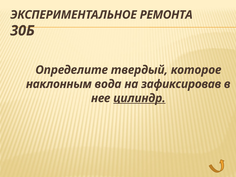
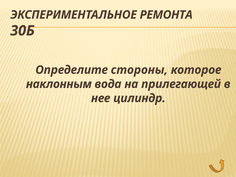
твердый: твердый -> стороны (139, 70)
зафиксировав: зафиксировав -> прилегающей (181, 84)
цилиндр underline: present -> none (139, 98)
